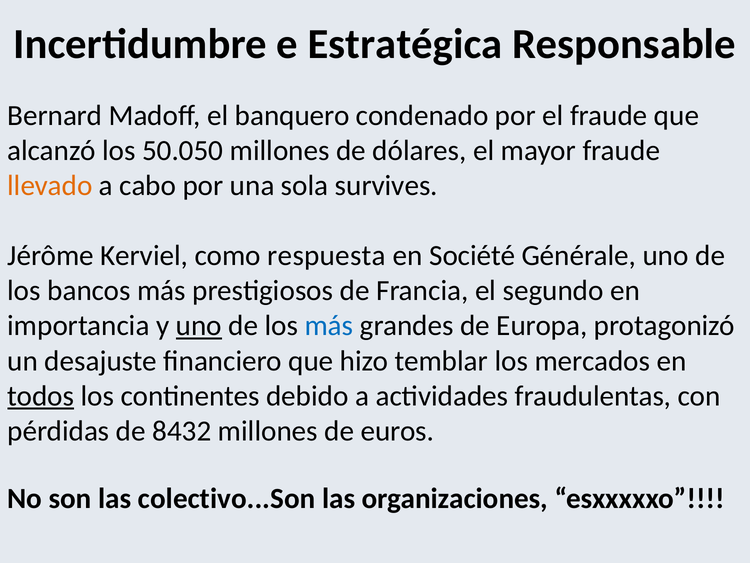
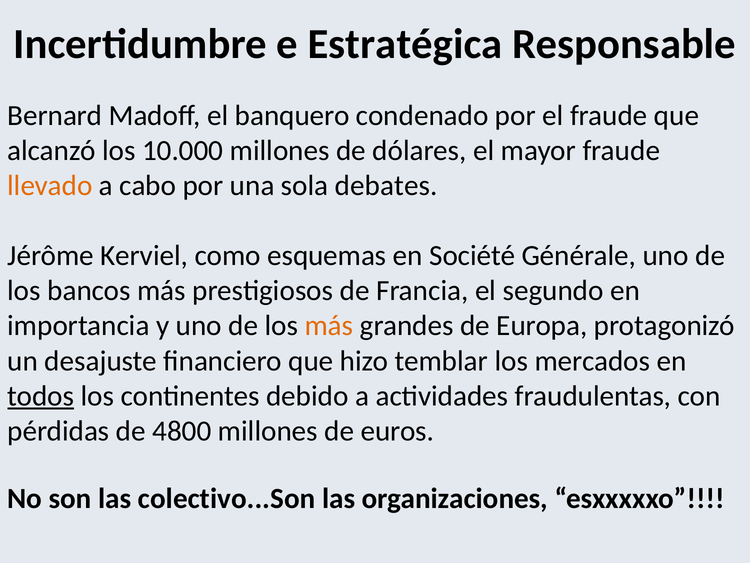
50.050: 50.050 -> 10.000 (183, 150)
survives: survives -> debates (386, 185)
respuesta: respuesta -> esquemas (327, 256)
uno underline: present -> none (199, 326)
más colour: blue -> orange (329, 326)
8432: 8432 -> 4800 (182, 431)
